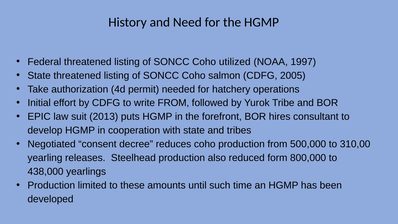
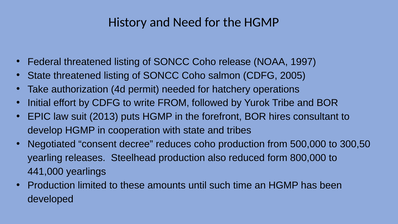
utilized: utilized -> release (235, 62)
310,00: 310,00 -> 300,50 (355, 144)
438,000: 438,000 -> 441,000 (46, 172)
